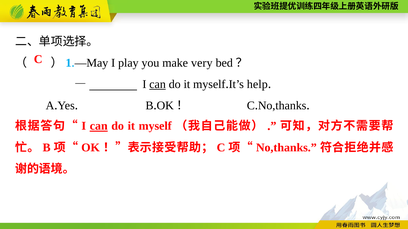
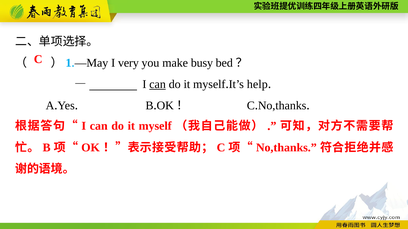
play: play -> very (128, 63)
very: very -> busy (202, 63)
can underline: present -> none (99, 126)
